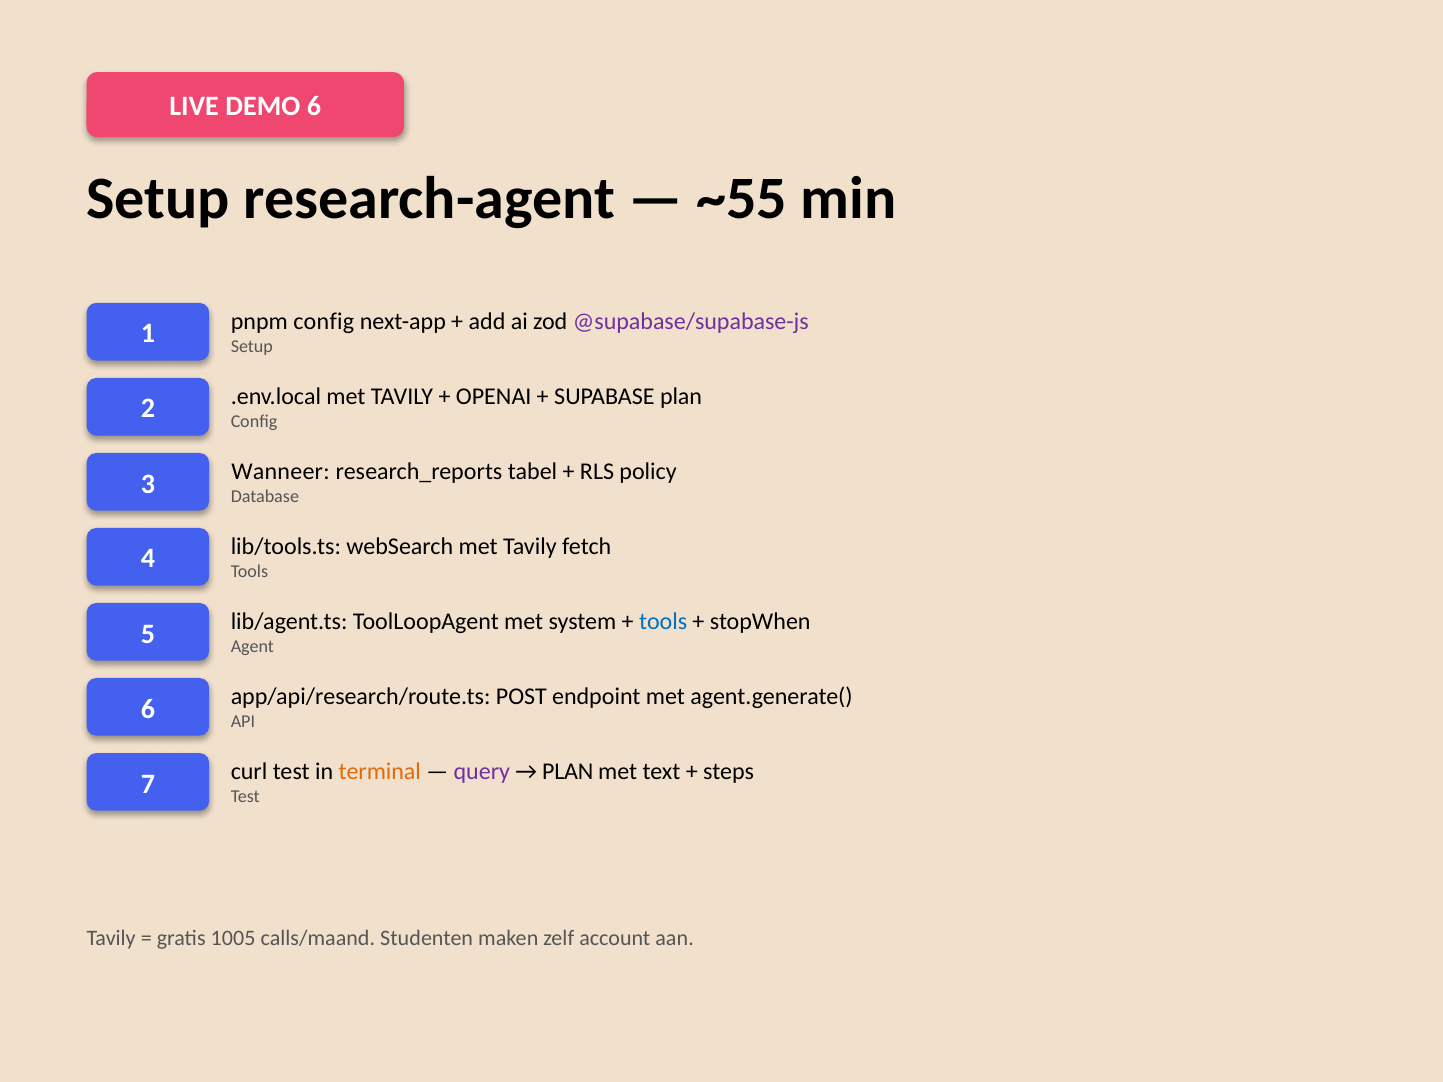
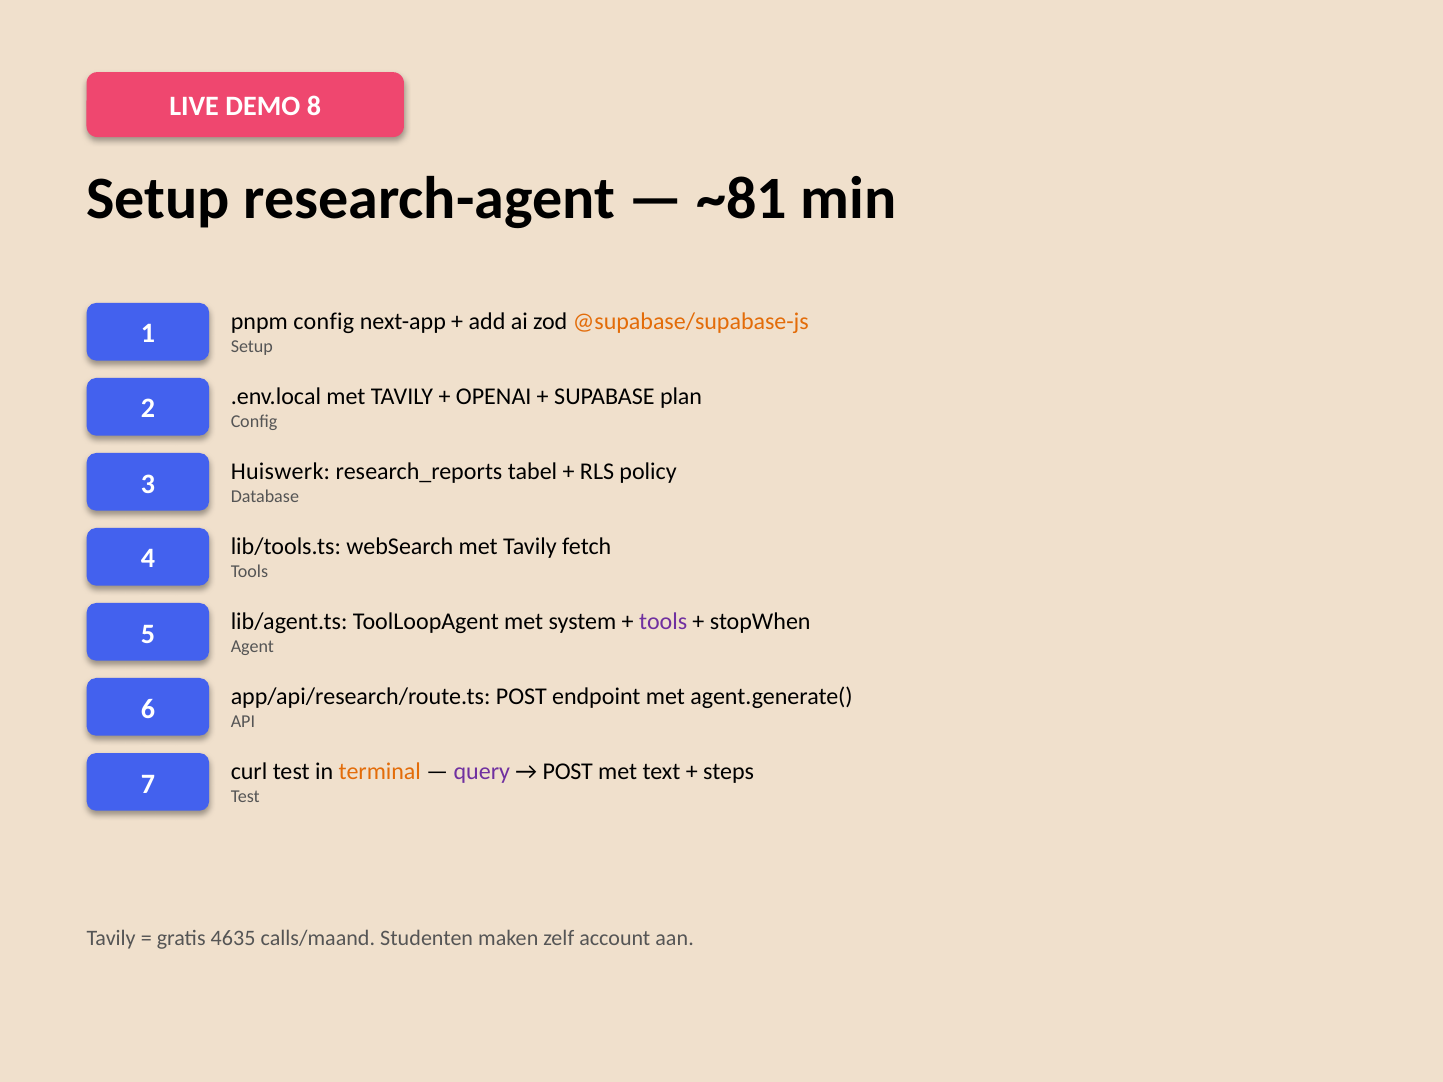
DEMO 6: 6 -> 8 (314, 106)
~55: ~55 -> ~81 (742, 199)
@supabase/supabase-js colour: purple -> orange (691, 322)
Wanneer: Wanneer -> Huiswerk (280, 472)
tools colour: blue -> purple (663, 622)
PLAN: PLAN -> POST (568, 772)
1005: 1005 -> 4635 (233, 938)
